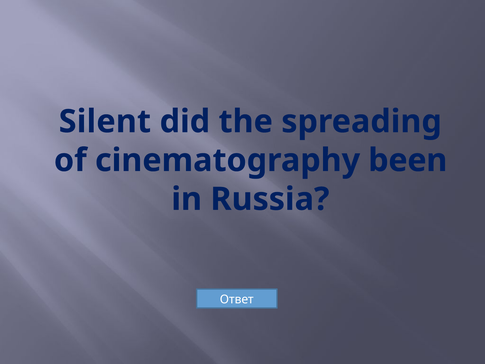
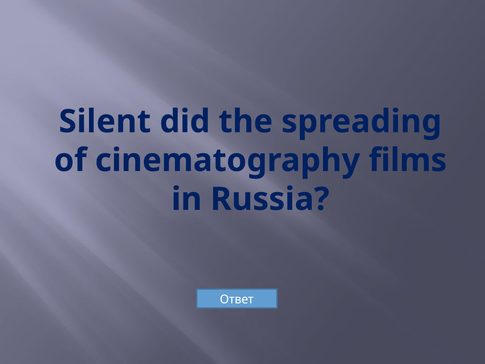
been: been -> films (408, 160)
